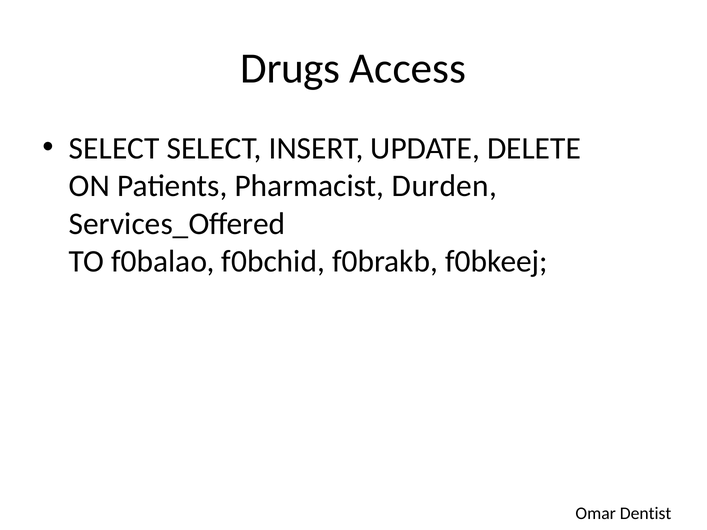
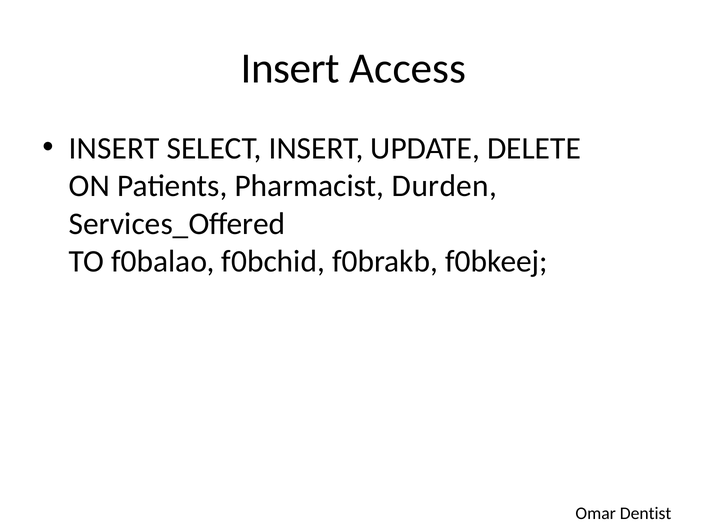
Drugs: Drugs -> Insert (290, 68)
SELECT: SELECT -> INSERT (114, 148)
